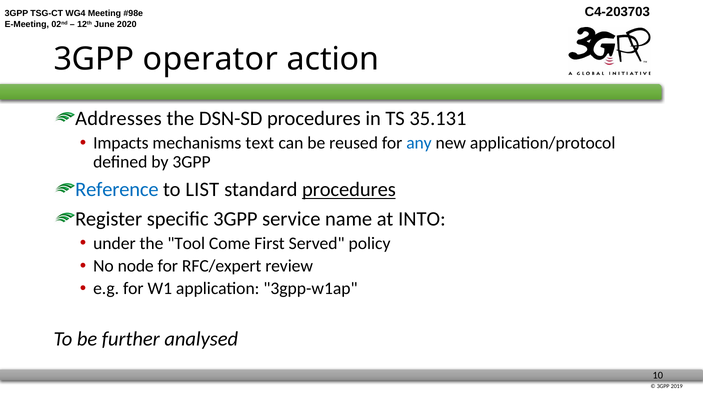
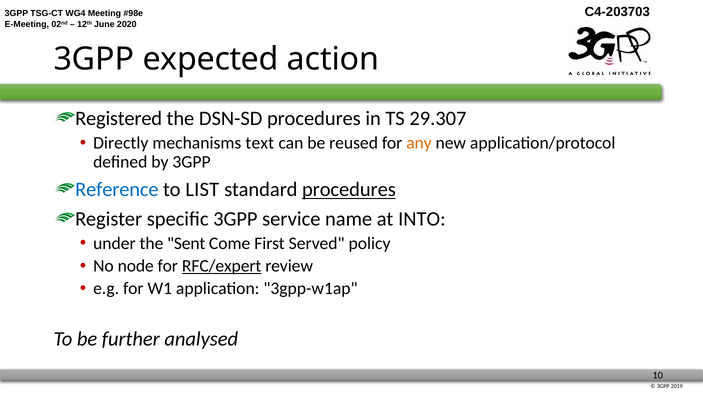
operator: operator -> expected (211, 59)
Addresses: Addresses -> Registered (119, 119)
35.131: 35.131 -> 29.307 (438, 119)
Impacts: Impacts -> Directly (121, 143)
any colour: blue -> orange (419, 143)
Tool: Tool -> Sent (186, 244)
RFC/expert underline: none -> present (222, 266)
